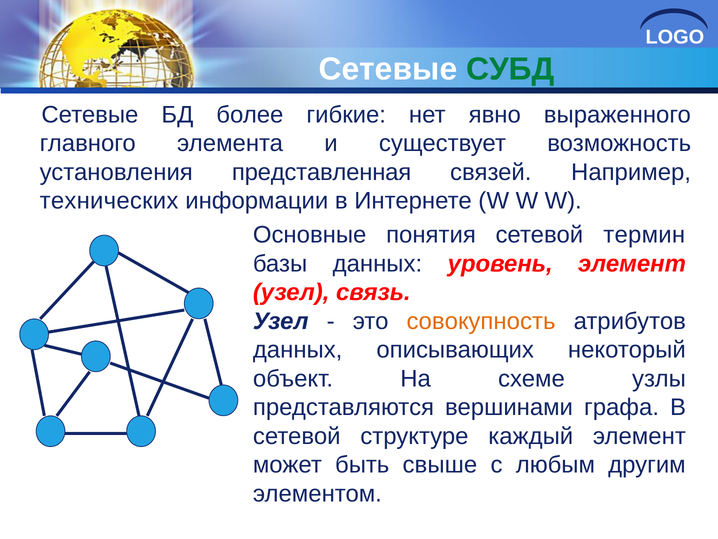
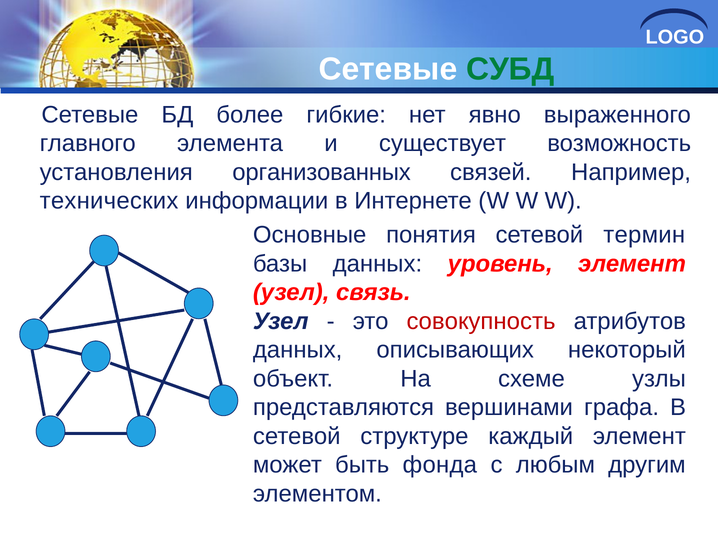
представленная: представленная -> организованных (322, 172)
совокупность colour: orange -> red (481, 321)
свыше: свыше -> фонда (440, 464)
